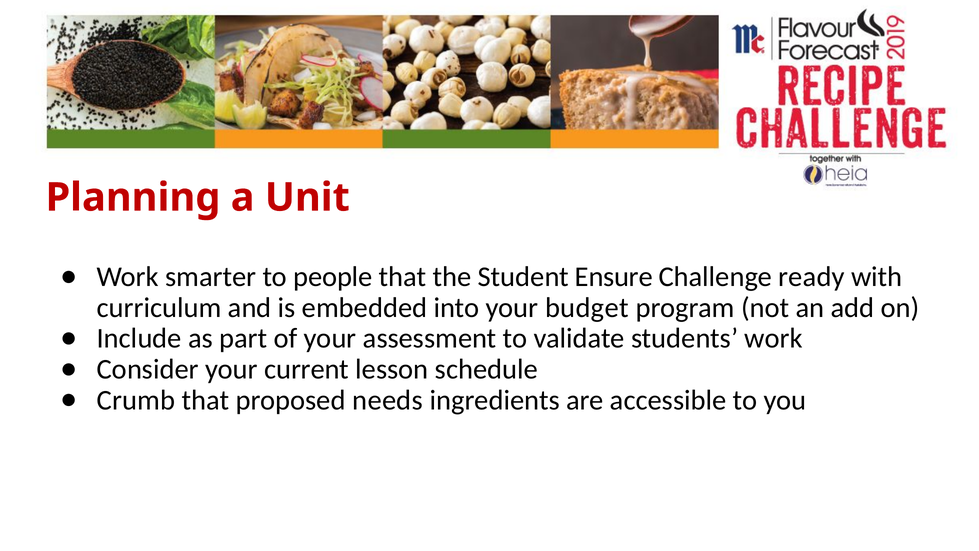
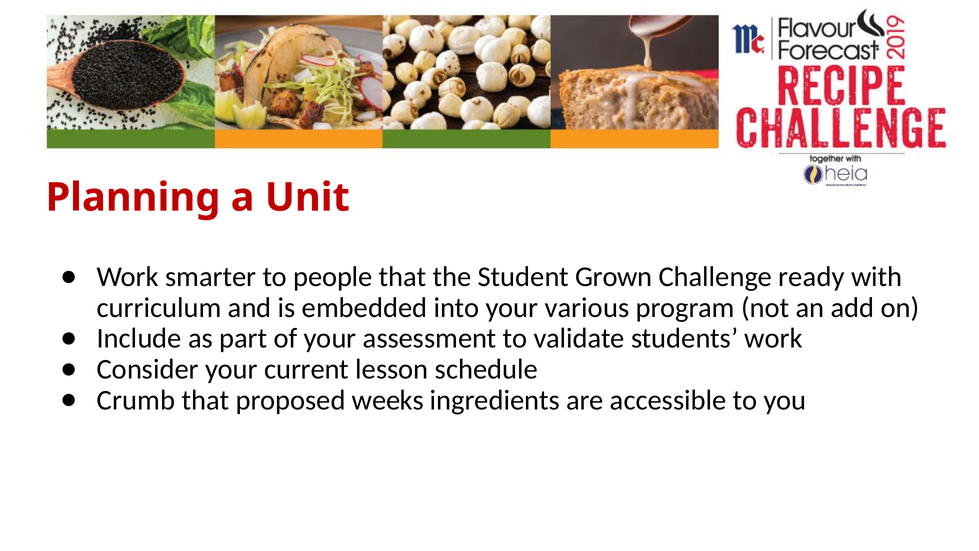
Ensure: Ensure -> Grown (614, 277)
budget: budget -> various (587, 307)
needs: needs -> weeks (388, 400)
